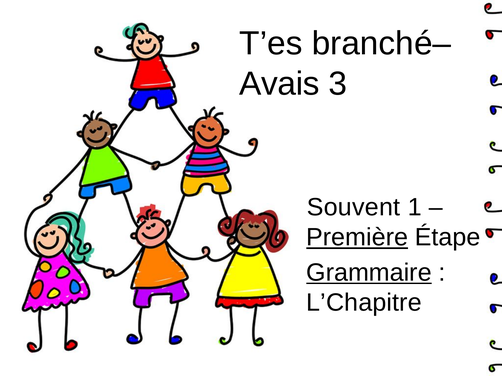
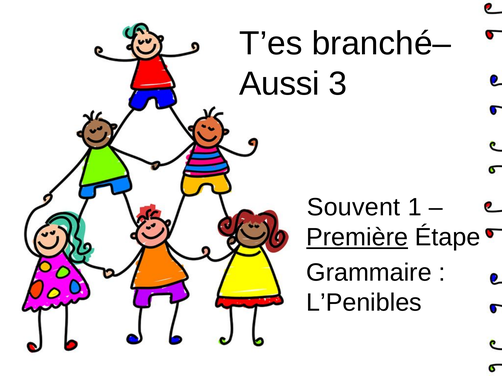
Avais: Avais -> Aussi (279, 84)
Grammaire underline: present -> none (369, 273)
L’Chapitre: L’Chapitre -> L’Penibles (364, 303)
